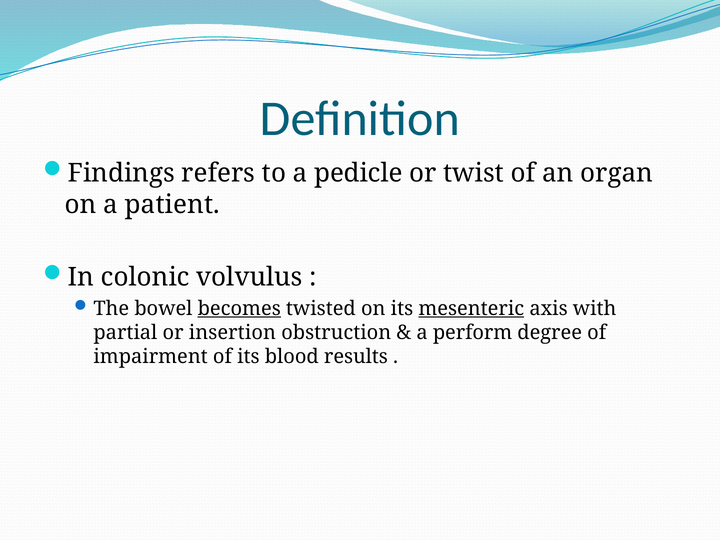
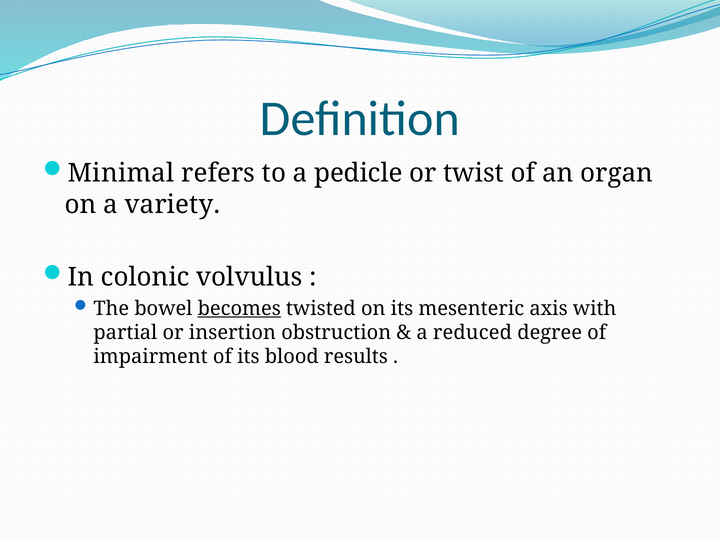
Findings: Findings -> Minimal (121, 173)
patient: patient -> variety (172, 205)
mesenteric underline: present -> none (471, 308)
perform: perform -> reduced (472, 332)
